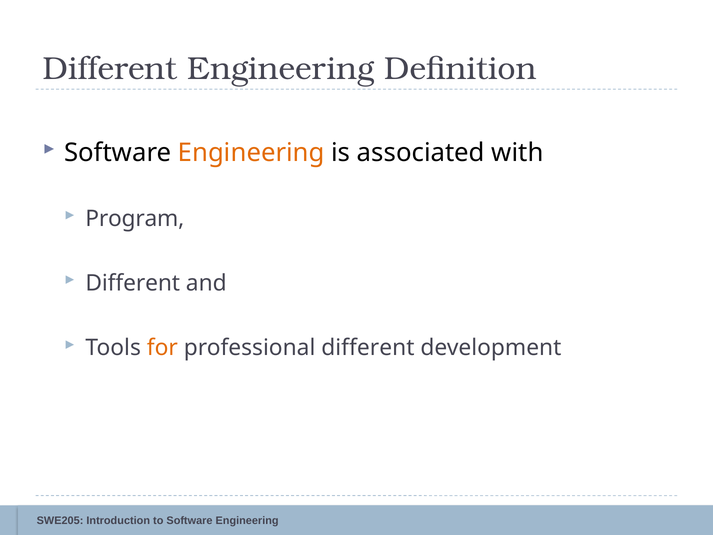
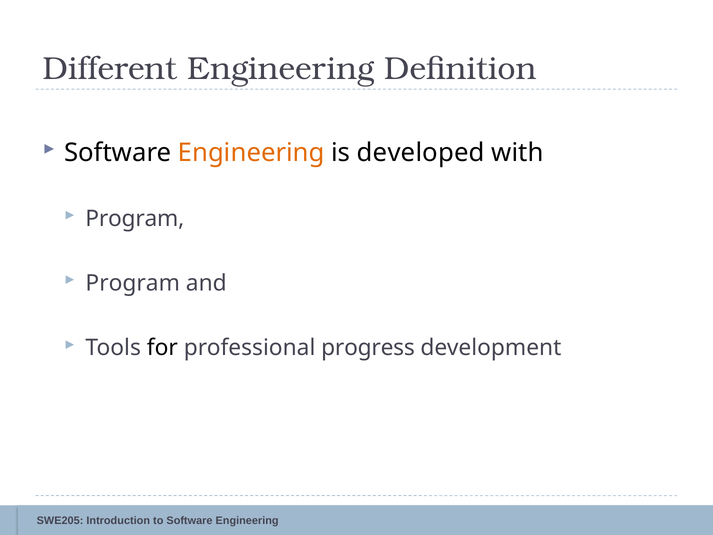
associated: associated -> developed (421, 153)
Different: Different -> Program (133, 283)
for colour: orange -> black (162, 348)
professional different: different -> progress (368, 348)
